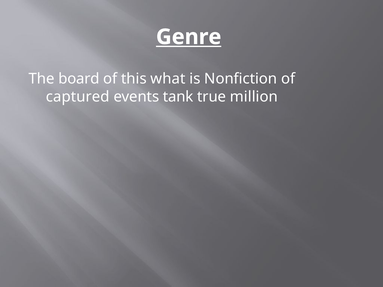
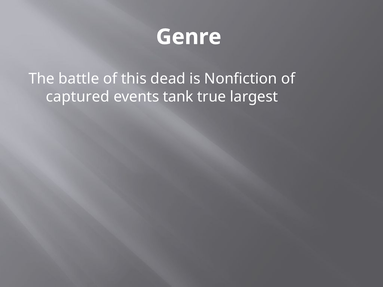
Genre underline: present -> none (189, 37)
board: board -> battle (79, 79)
what: what -> dead (168, 79)
million: million -> largest (254, 97)
